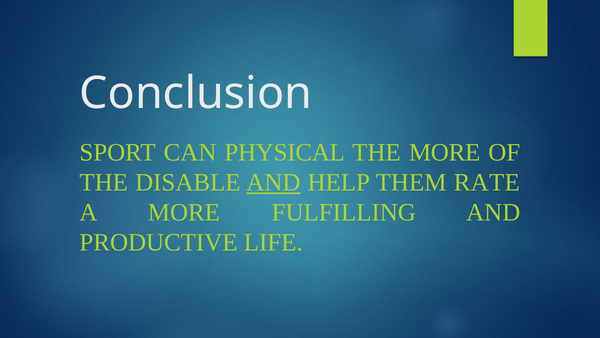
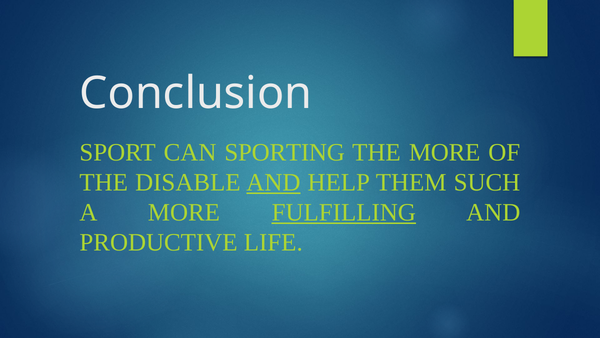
PHYSICAL: PHYSICAL -> SPORTING (285, 152)
RATE: RATE -> SUCH (487, 182)
FULFILLING underline: none -> present (344, 212)
